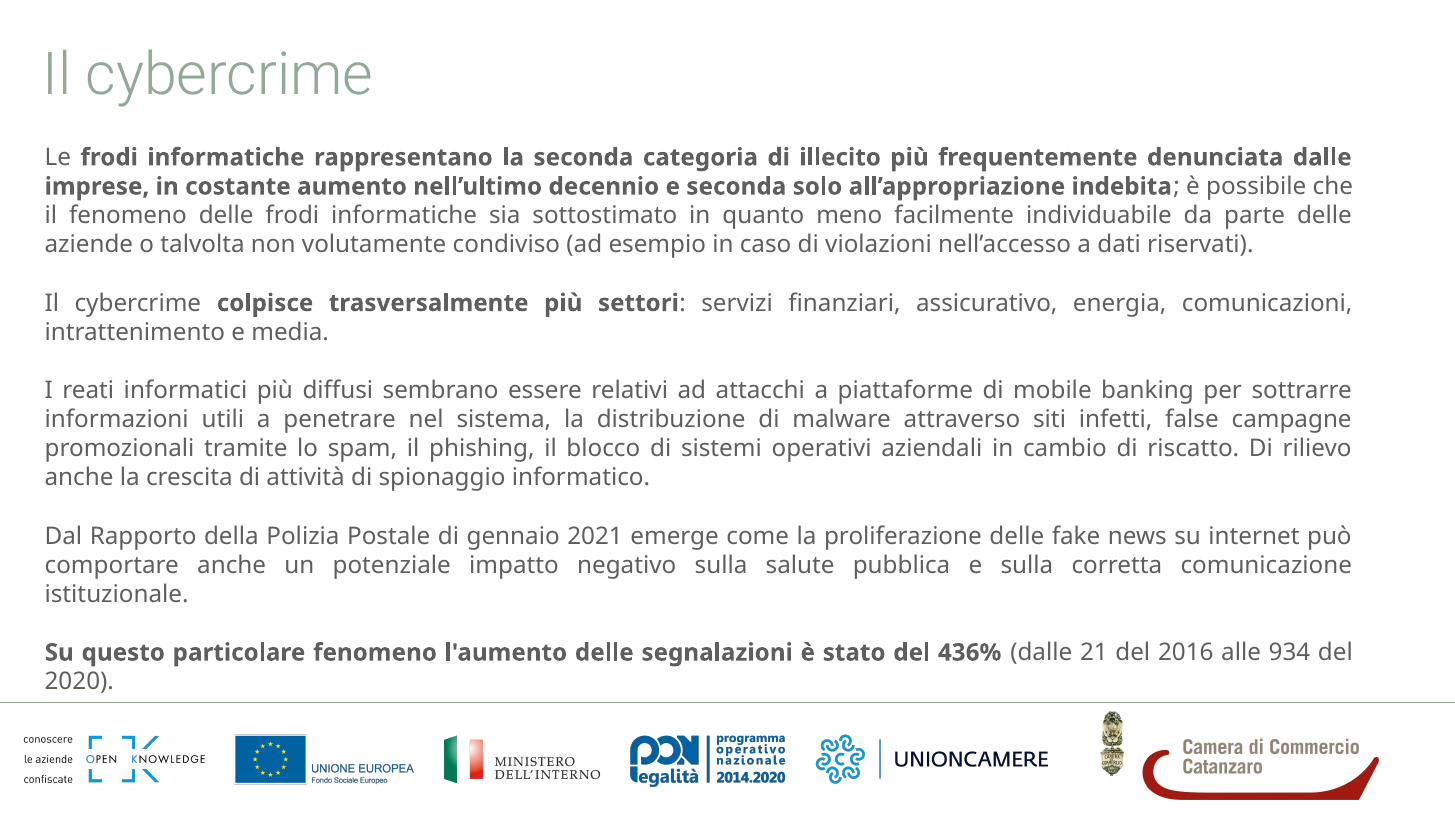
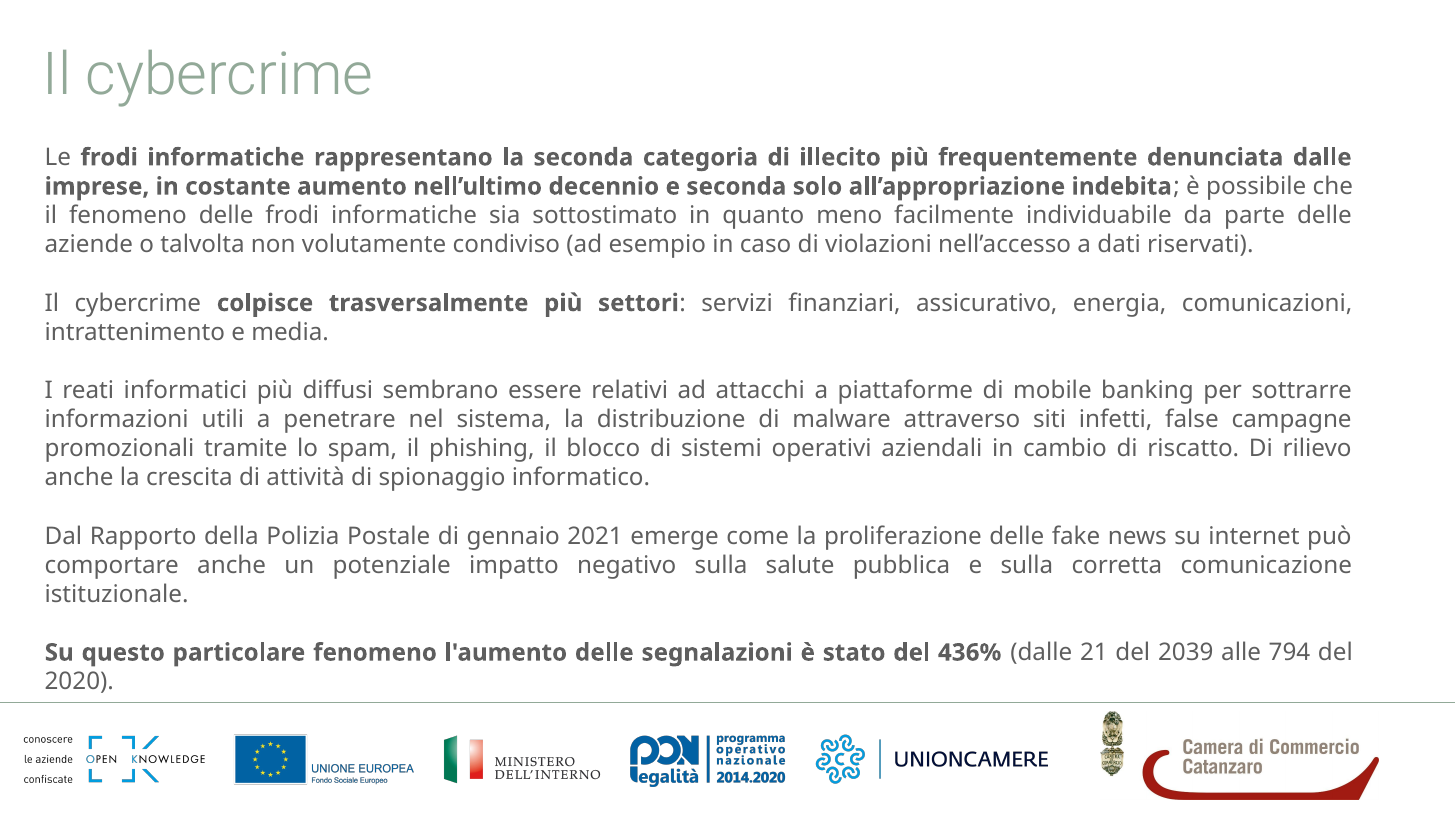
2016: 2016 -> 2039 (1186, 652)
934: 934 -> 794 (1289, 652)
